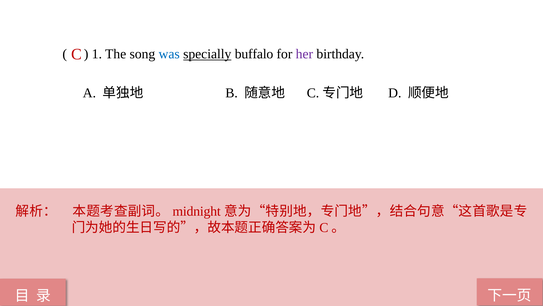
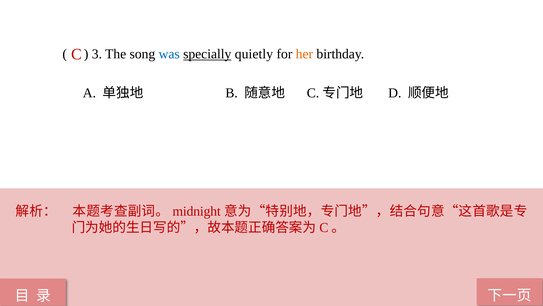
1: 1 -> 3 (97, 54)
buffalo: buffalo -> quietly (254, 54)
her colour: purple -> orange (304, 54)
